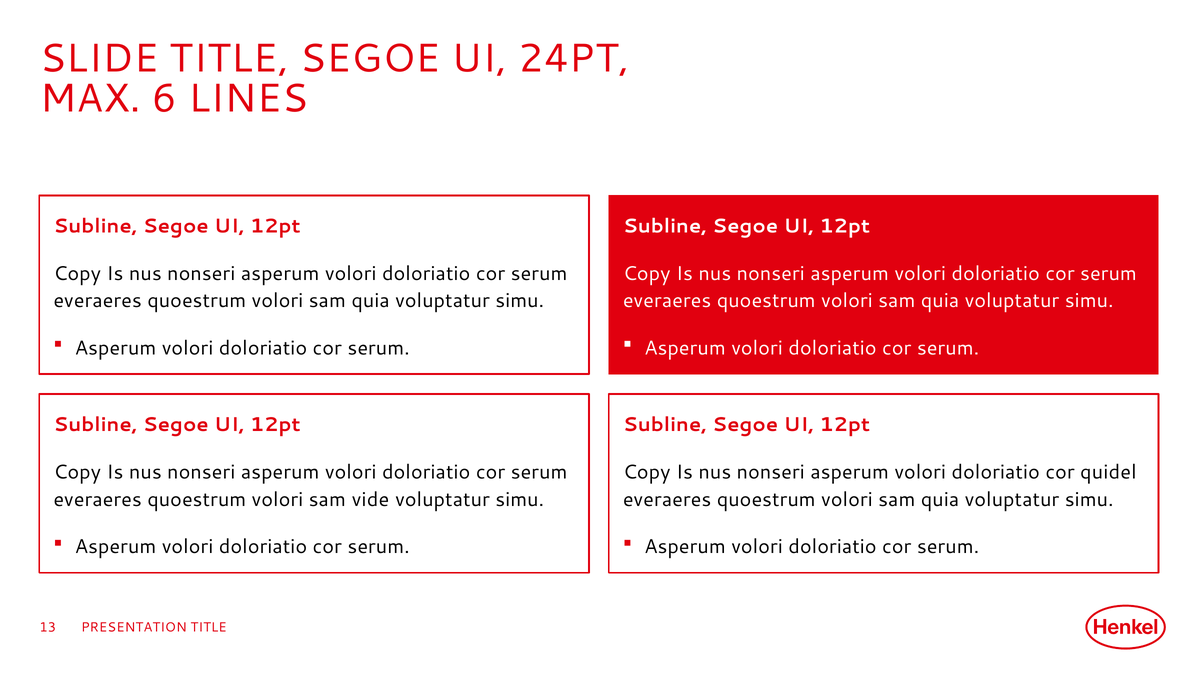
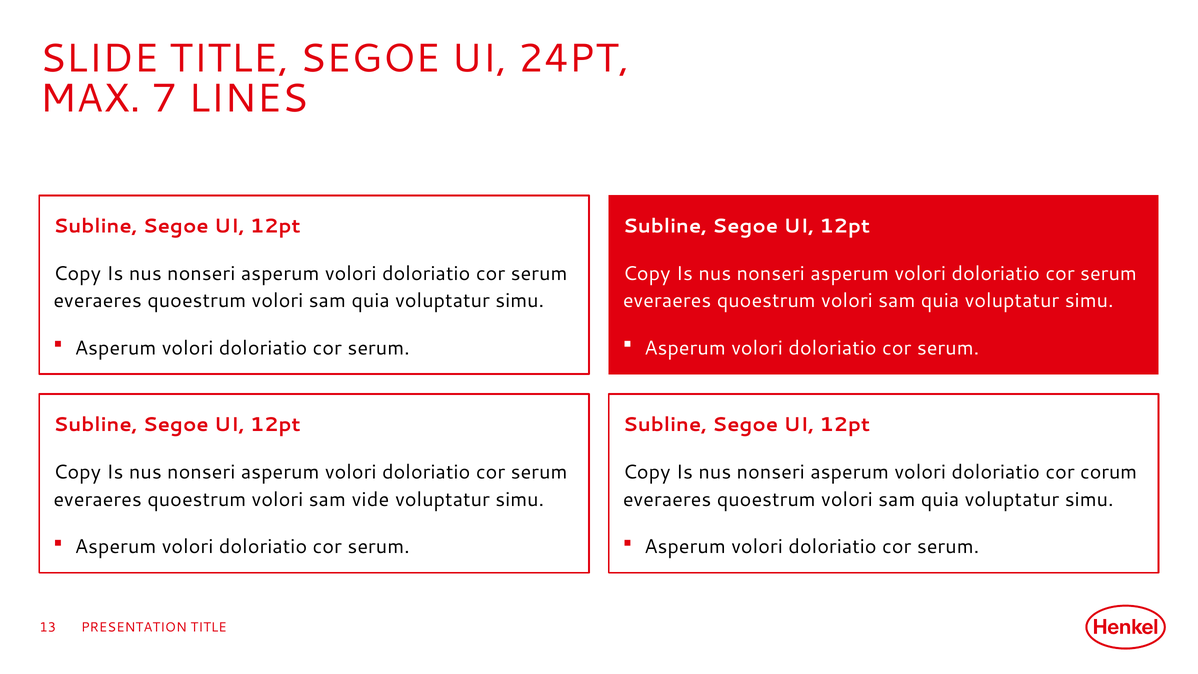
6: 6 -> 7 (164, 98)
quidel: quidel -> corum (1109, 472)
